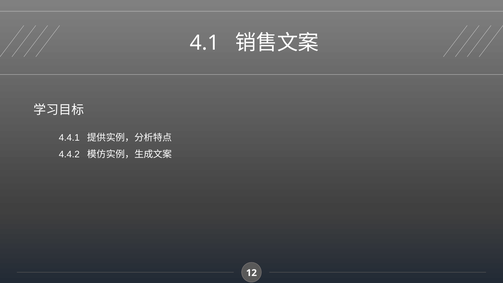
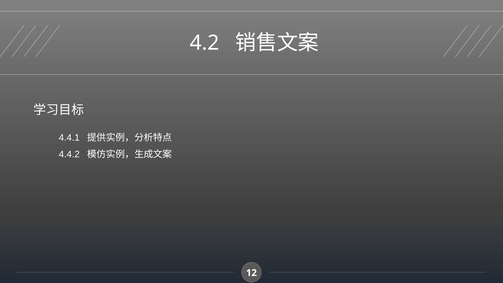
4.1: 4.1 -> 4.2 (204, 43)
